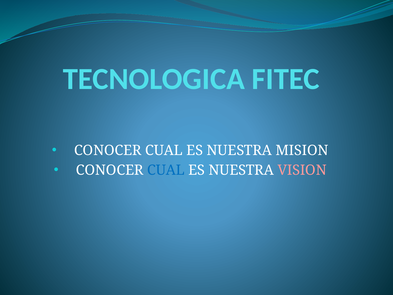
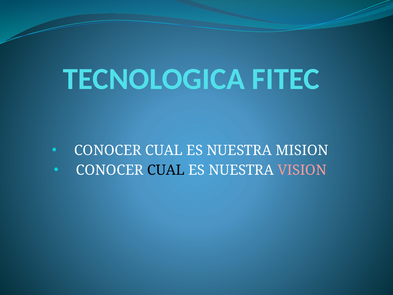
CUAL colour: blue -> black (166, 170)
